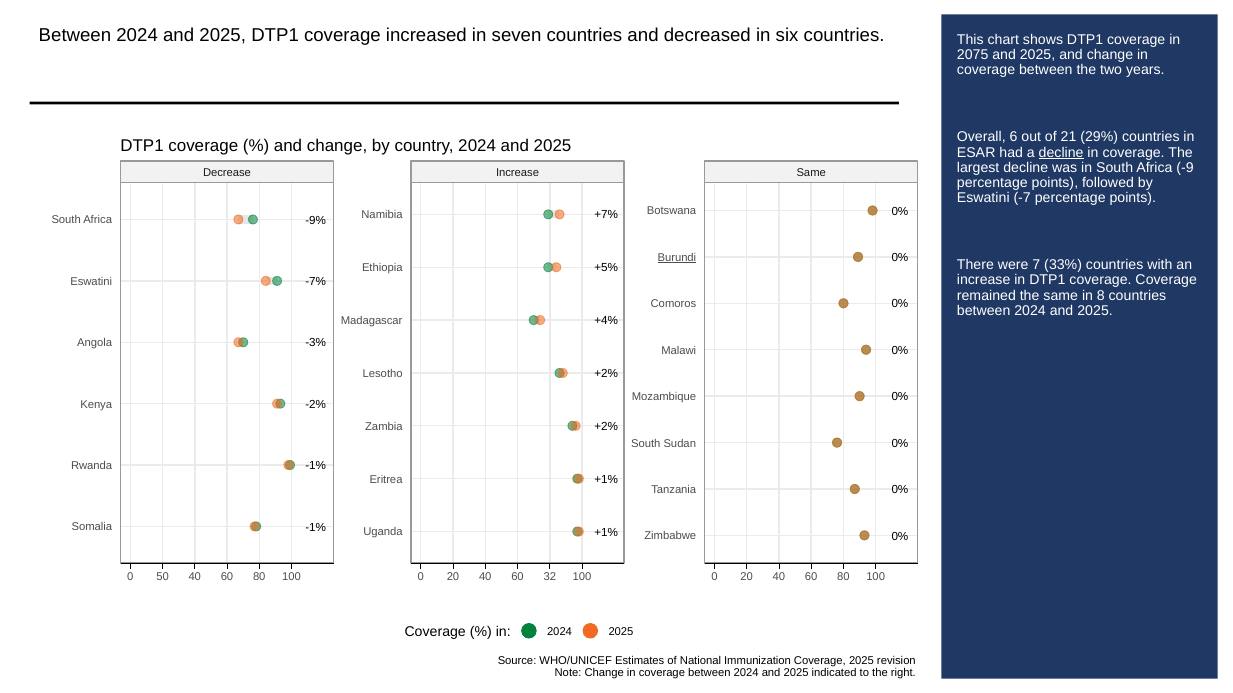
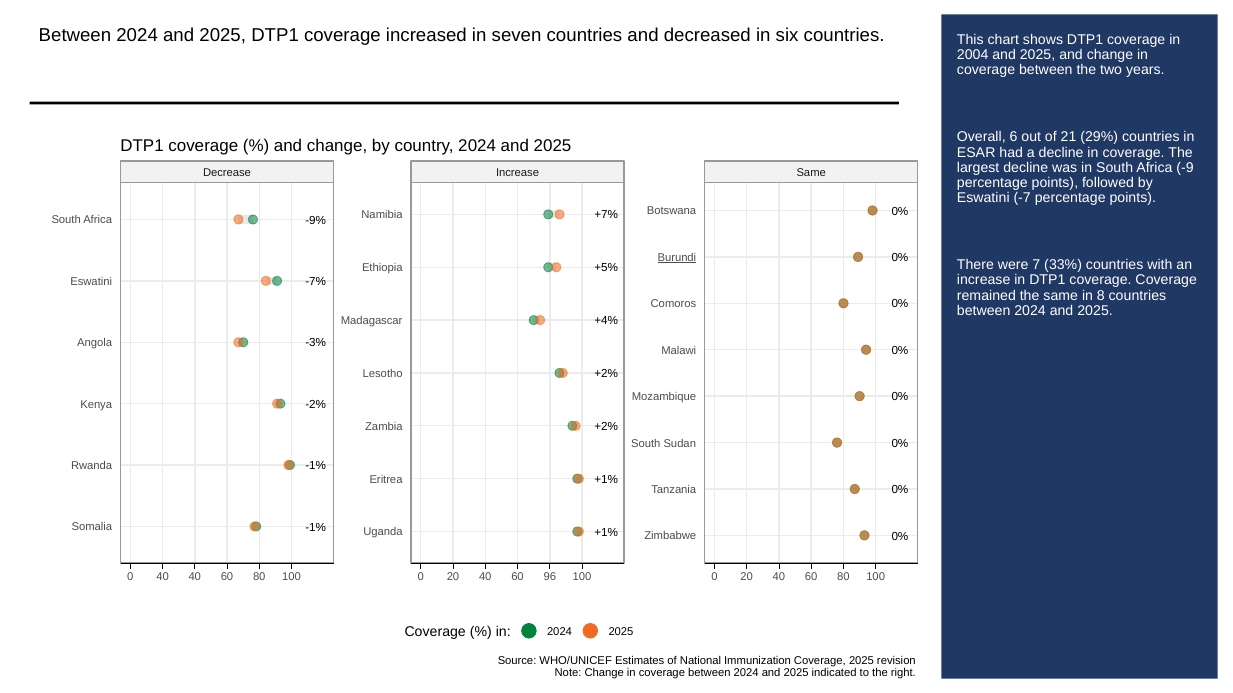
2075: 2075 -> 2004 (973, 55)
decline underline: present -> none (1061, 153)
0 50: 50 -> 40 (163, 577)
32: 32 -> 96 (550, 577)
